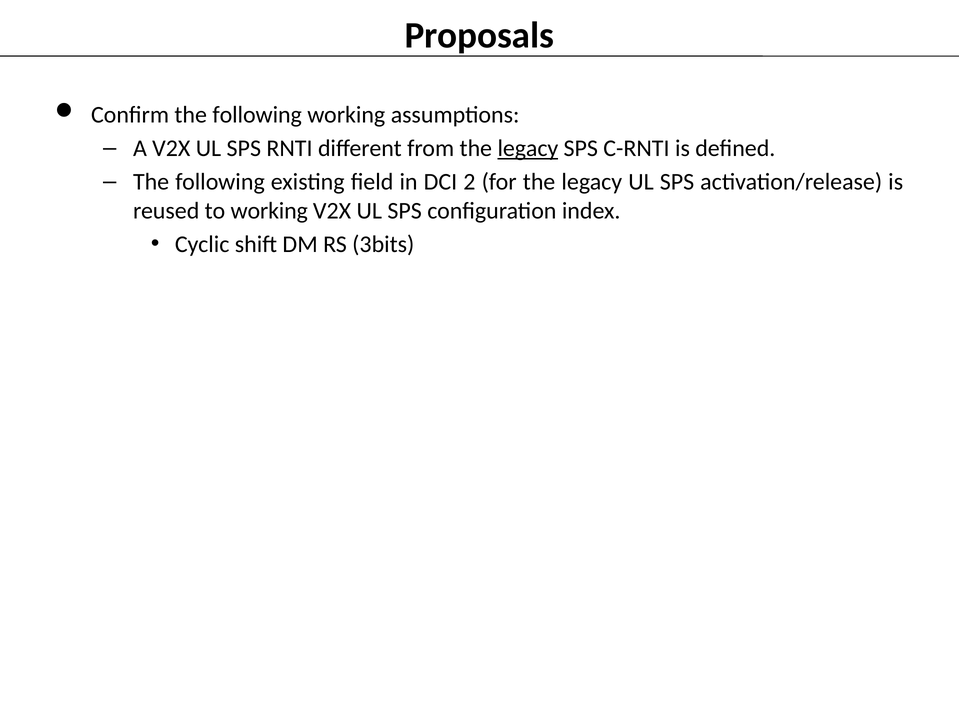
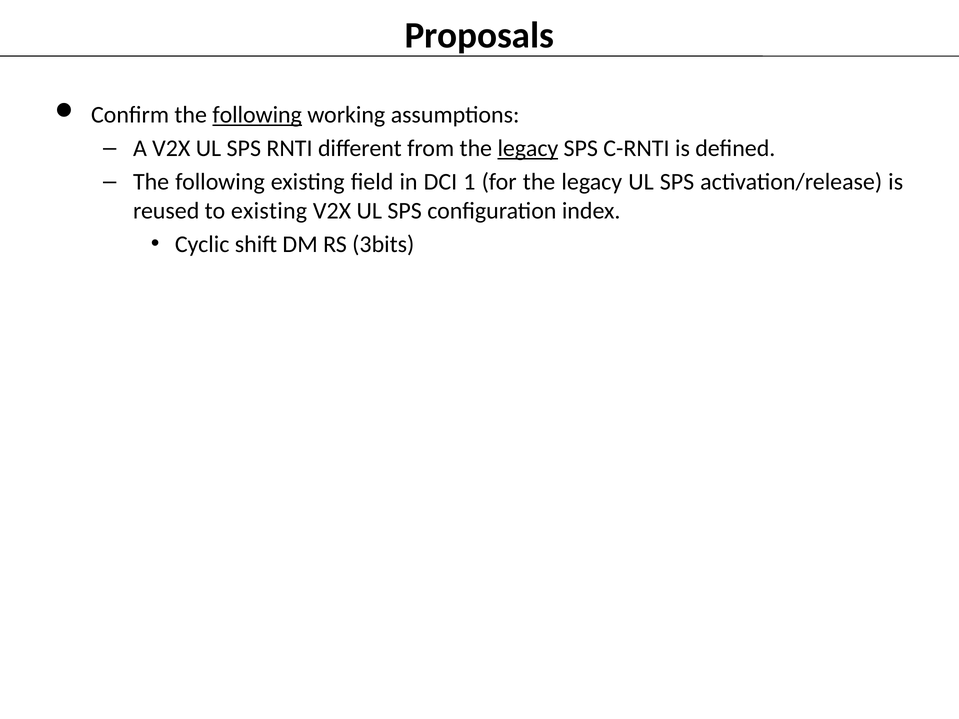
following underline: none -> present (257, 115)
2: 2 -> 1 (469, 182)
to working: working -> existing (269, 211)
